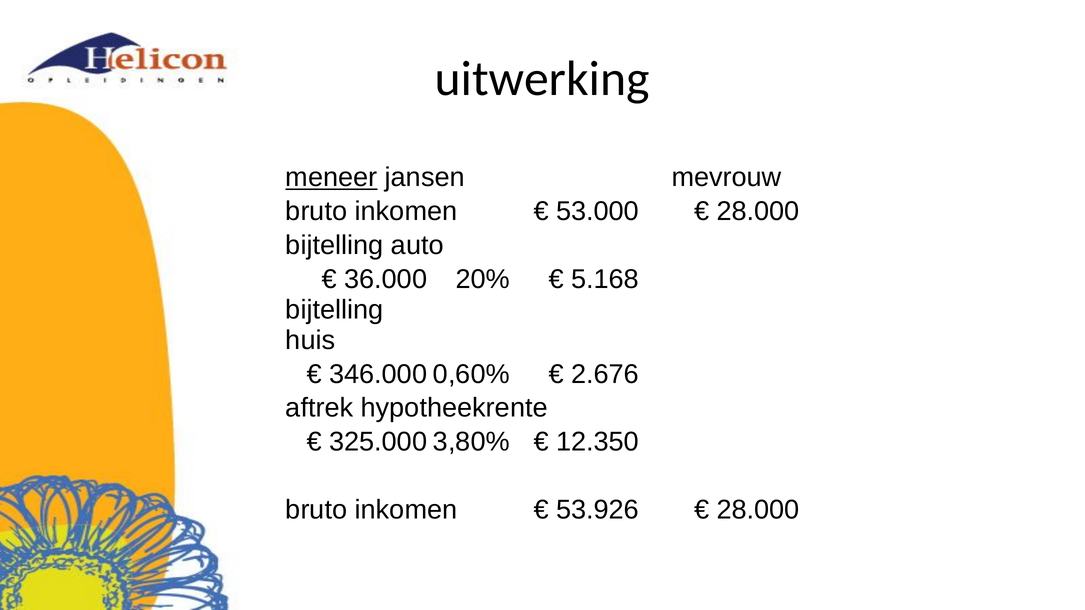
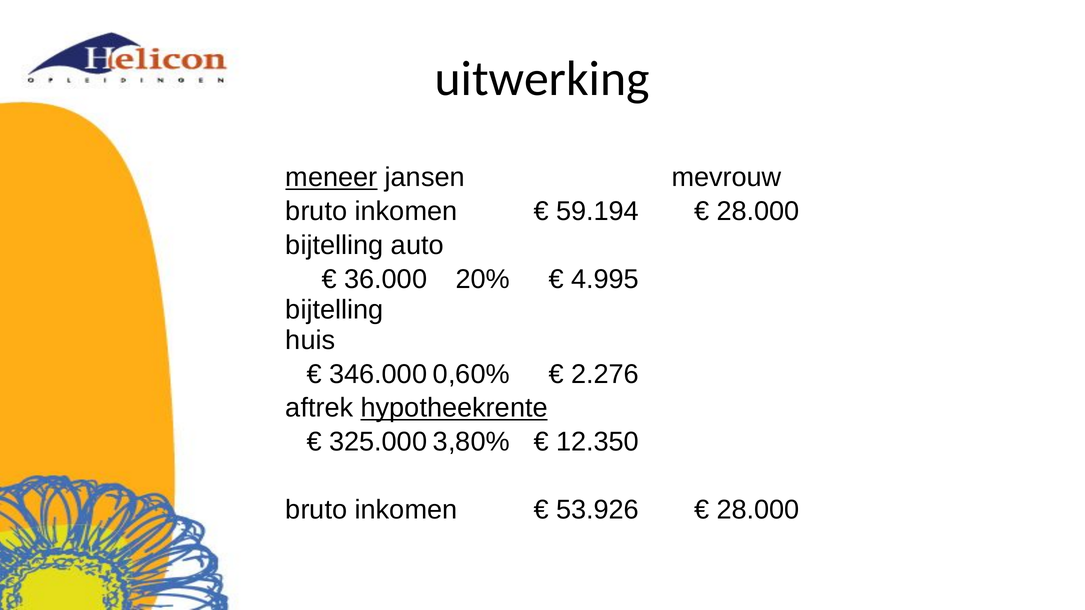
53.000: 53.000 -> 59.194 (598, 211)
5.168: 5.168 -> 4.995 (605, 279)
2.676: 2.676 -> 2.276 (605, 374)
hypotheekrente underline: none -> present (454, 408)
